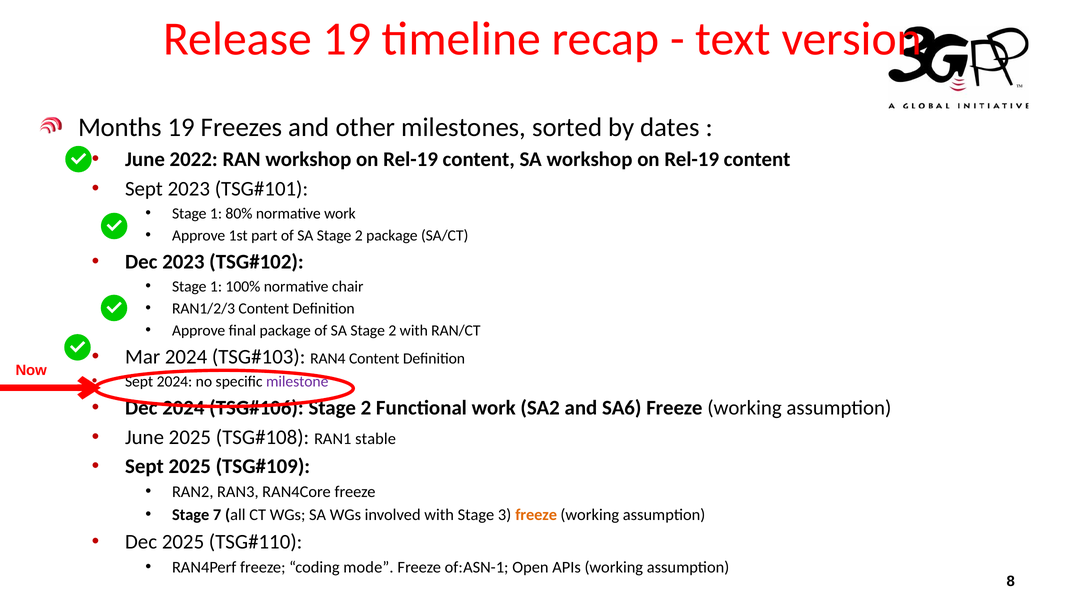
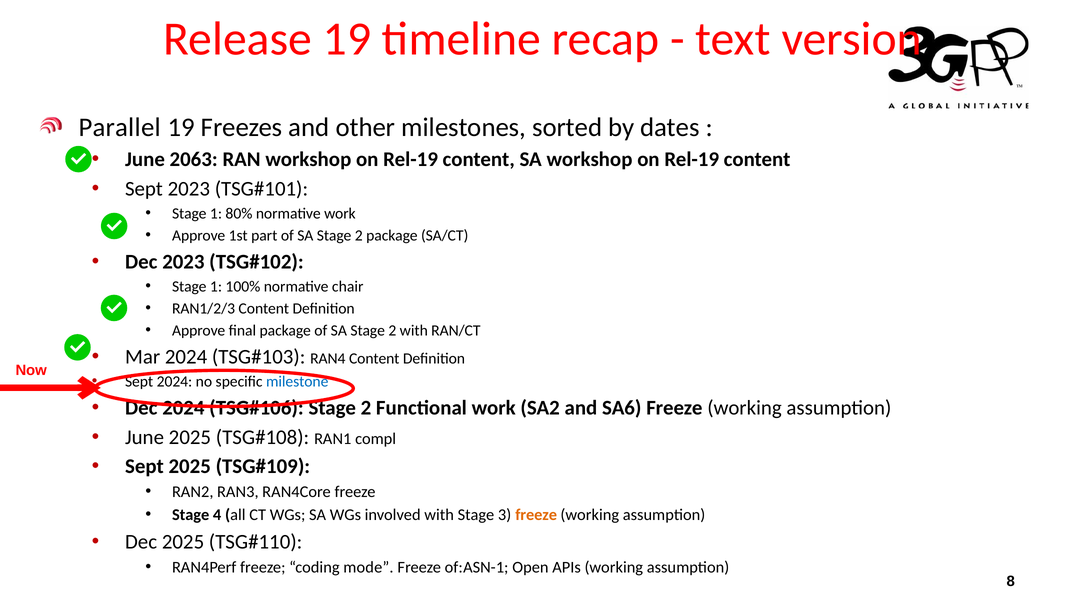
Months: Months -> Parallel (120, 127)
2022: 2022 -> 2063 (194, 159)
milestone colour: purple -> blue (297, 381)
stable: stable -> compl (376, 438)
7: 7 -> 4 (217, 514)
